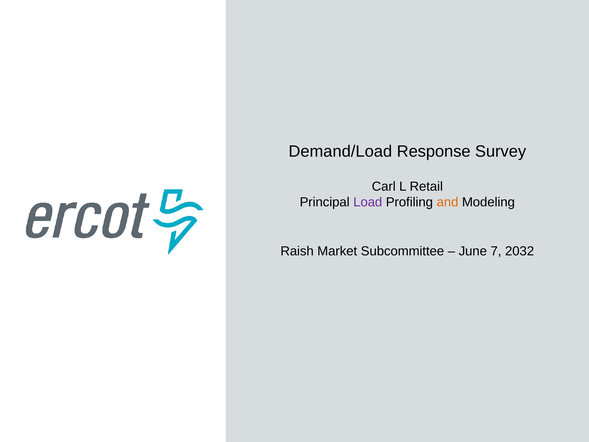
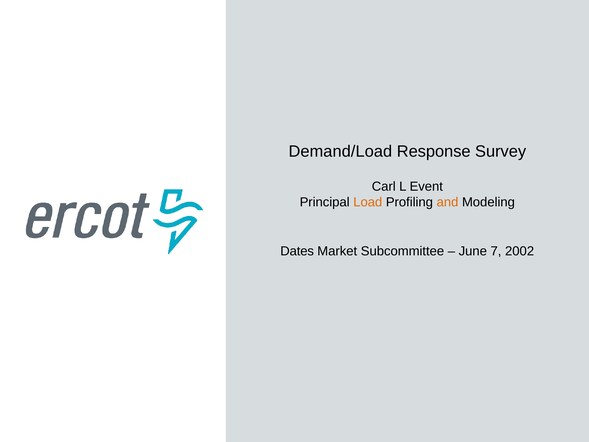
Retail: Retail -> Event (426, 186)
Load colour: purple -> orange (368, 202)
Raish: Raish -> Dates (297, 251)
2032: 2032 -> 2002 (520, 251)
